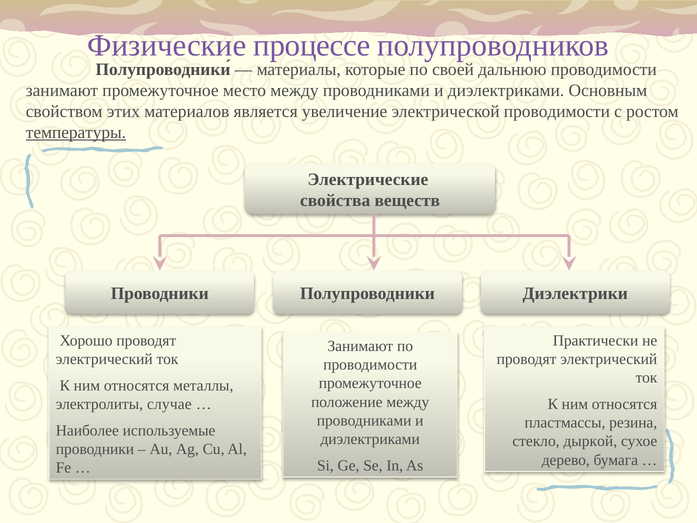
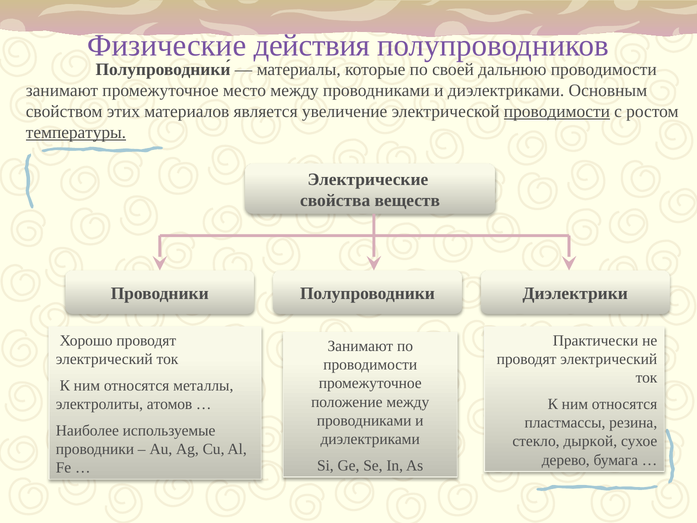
процессе: процессе -> действия (312, 46)
проводимости underline: none -> present (557, 111)
случае: случае -> атомов (170, 404)
